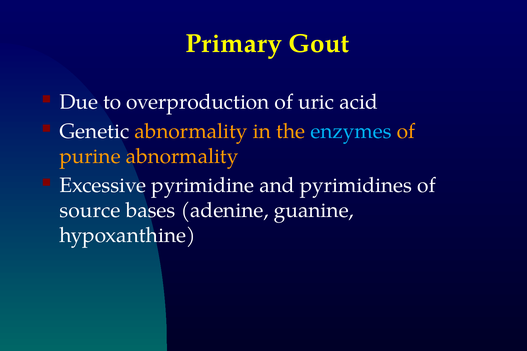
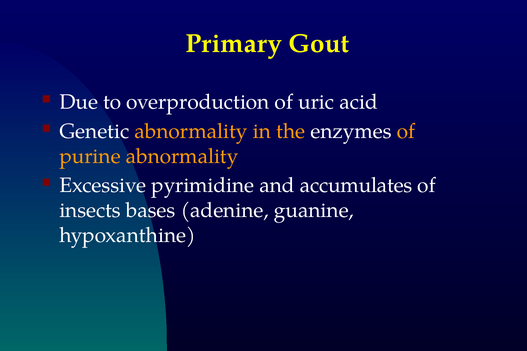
enzymes colour: light blue -> white (351, 131)
pyrimidines: pyrimidines -> accumulates (356, 186)
source: source -> insects (90, 210)
